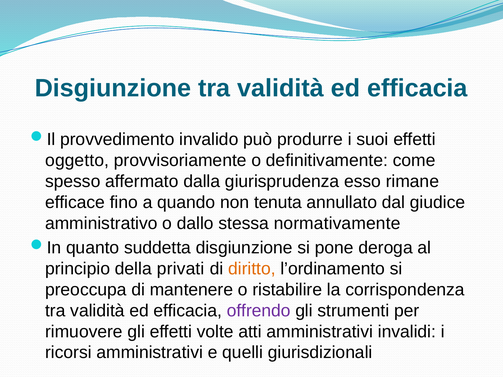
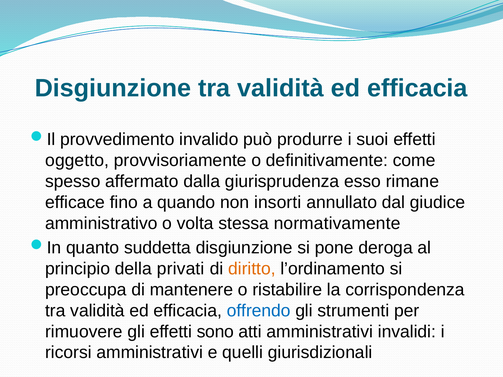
tenuta: tenuta -> insorti (278, 202)
dallo: dallo -> volta (195, 223)
offrendo colour: purple -> blue (259, 311)
volte: volte -> sono (215, 332)
